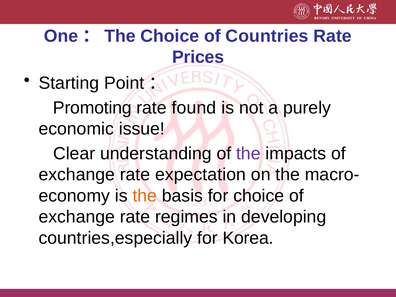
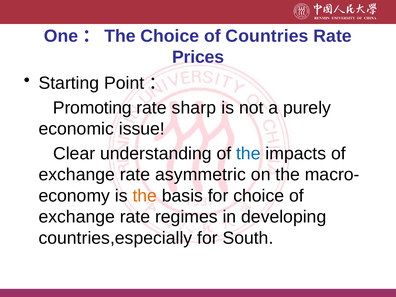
found: found -> sharp (194, 108)
the colour: purple -> blue (248, 153)
expectation: expectation -> asymmetric (201, 175)
Korea: Korea -> South (248, 238)
